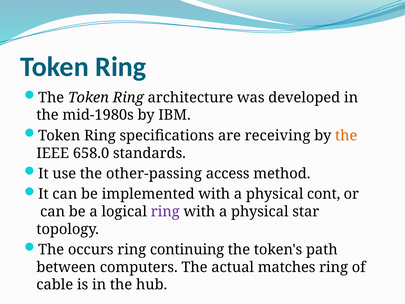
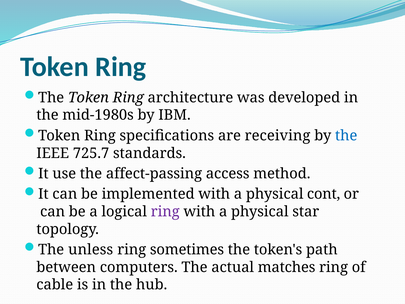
the colour: orange -> blue (346, 136)
658.0: 658.0 -> 725.7 (91, 153)
other-passing: other-passing -> affect-passing (154, 174)
occurs: occurs -> unless (91, 249)
continuing: continuing -> sometimes (187, 249)
